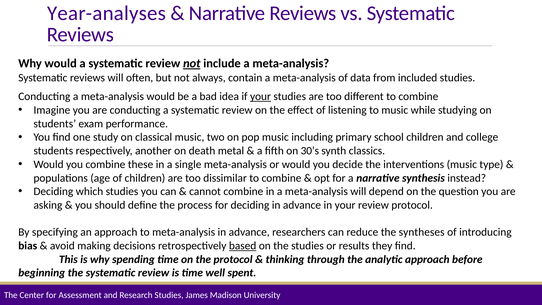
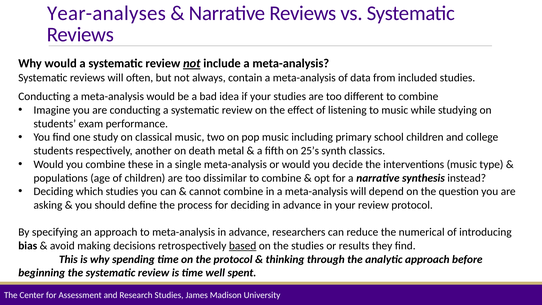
your underline: present -> none (261, 97)
30’s: 30’s -> 25’s (310, 151)
syntheses: syntheses -> numerical (422, 232)
